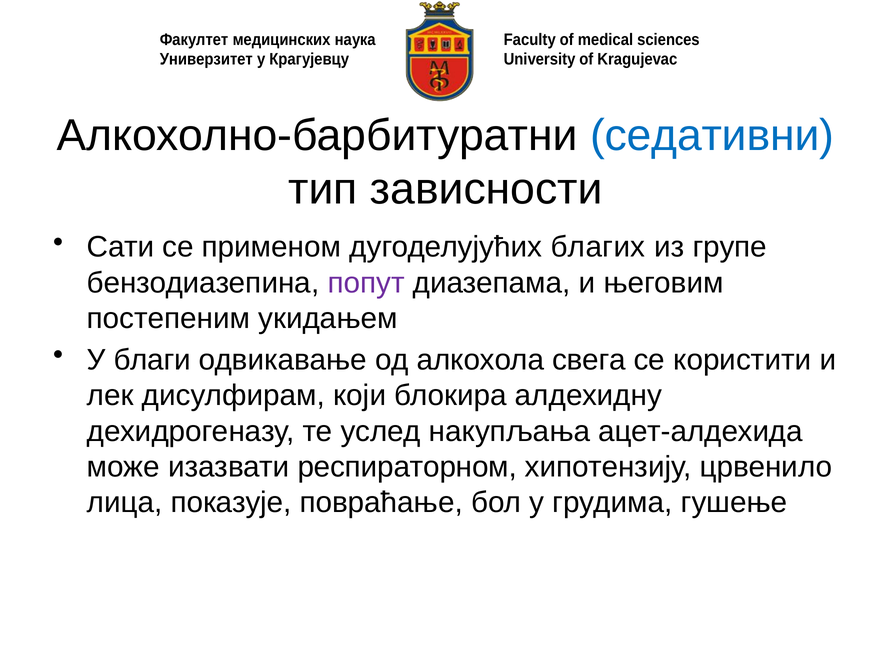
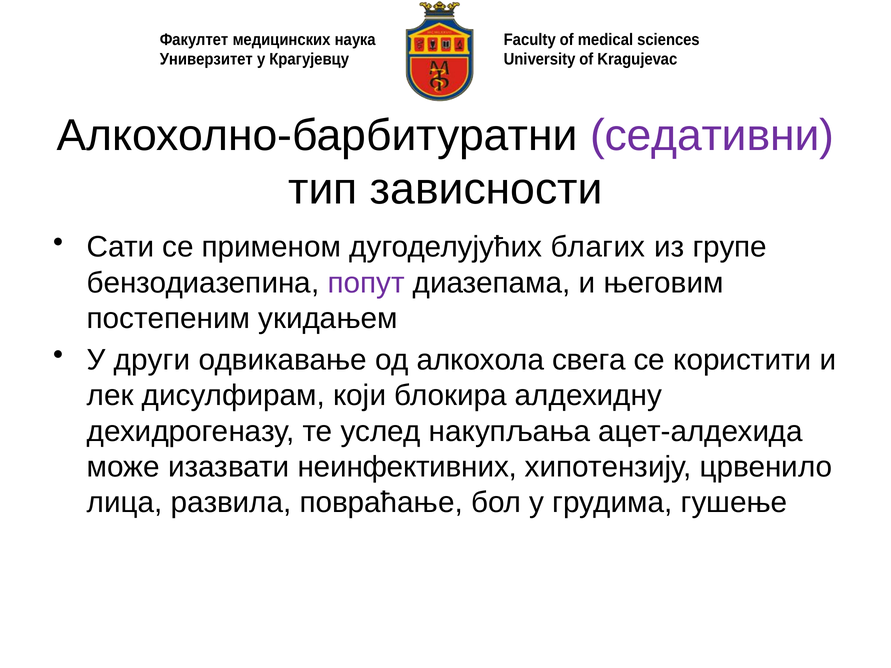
седативни colour: blue -> purple (712, 136)
благи: благи -> други (152, 360)
респираторном: респираторном -> неинфективних (407, 467)
показује: показује -> развила (231, 503)
